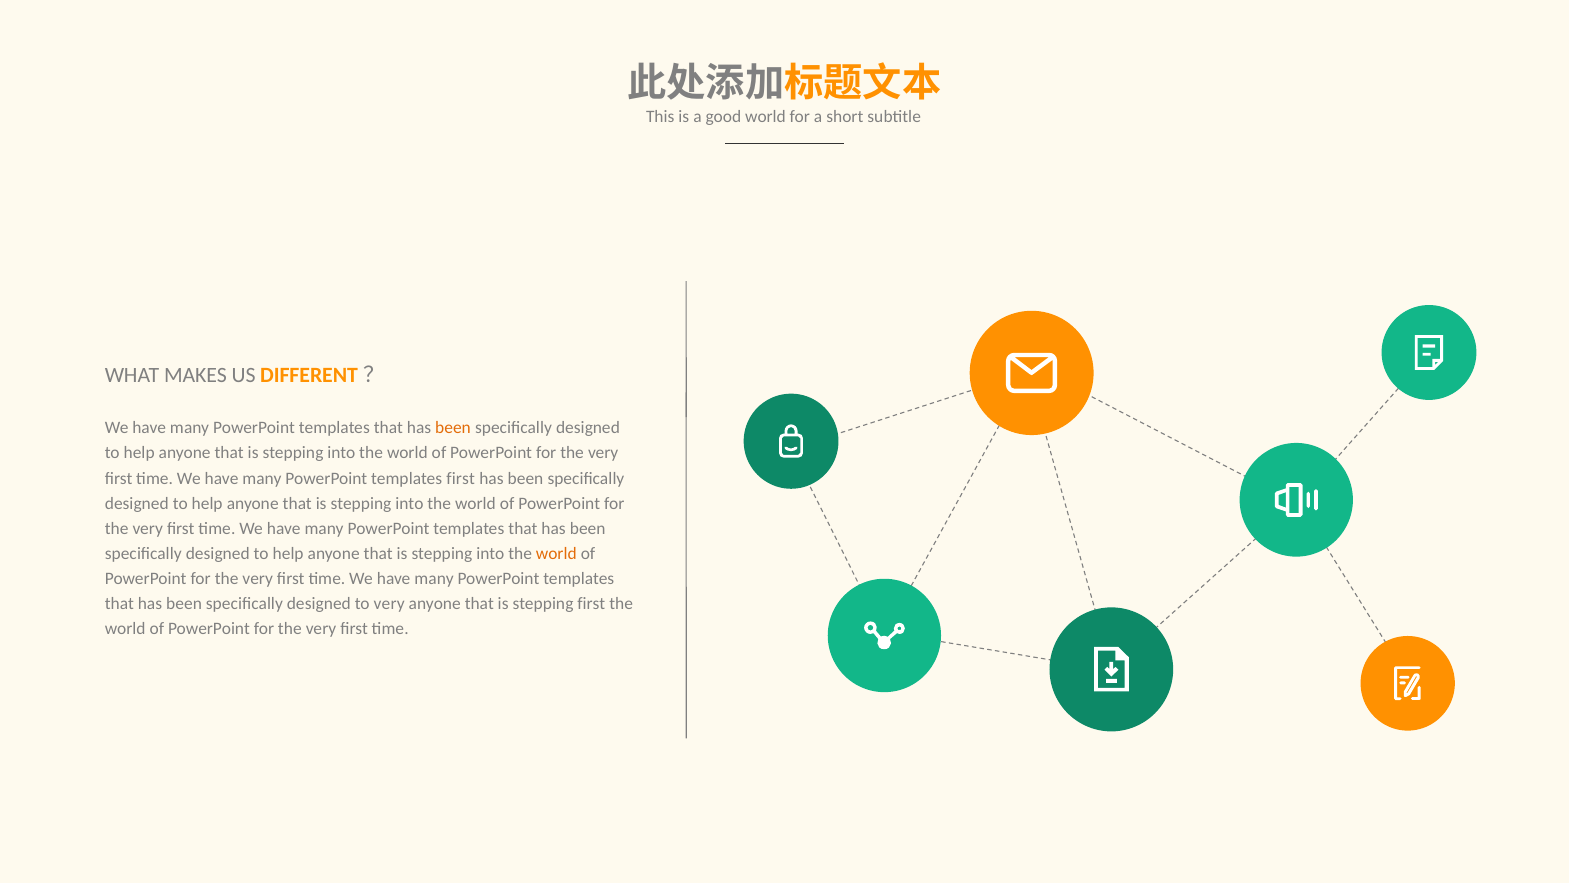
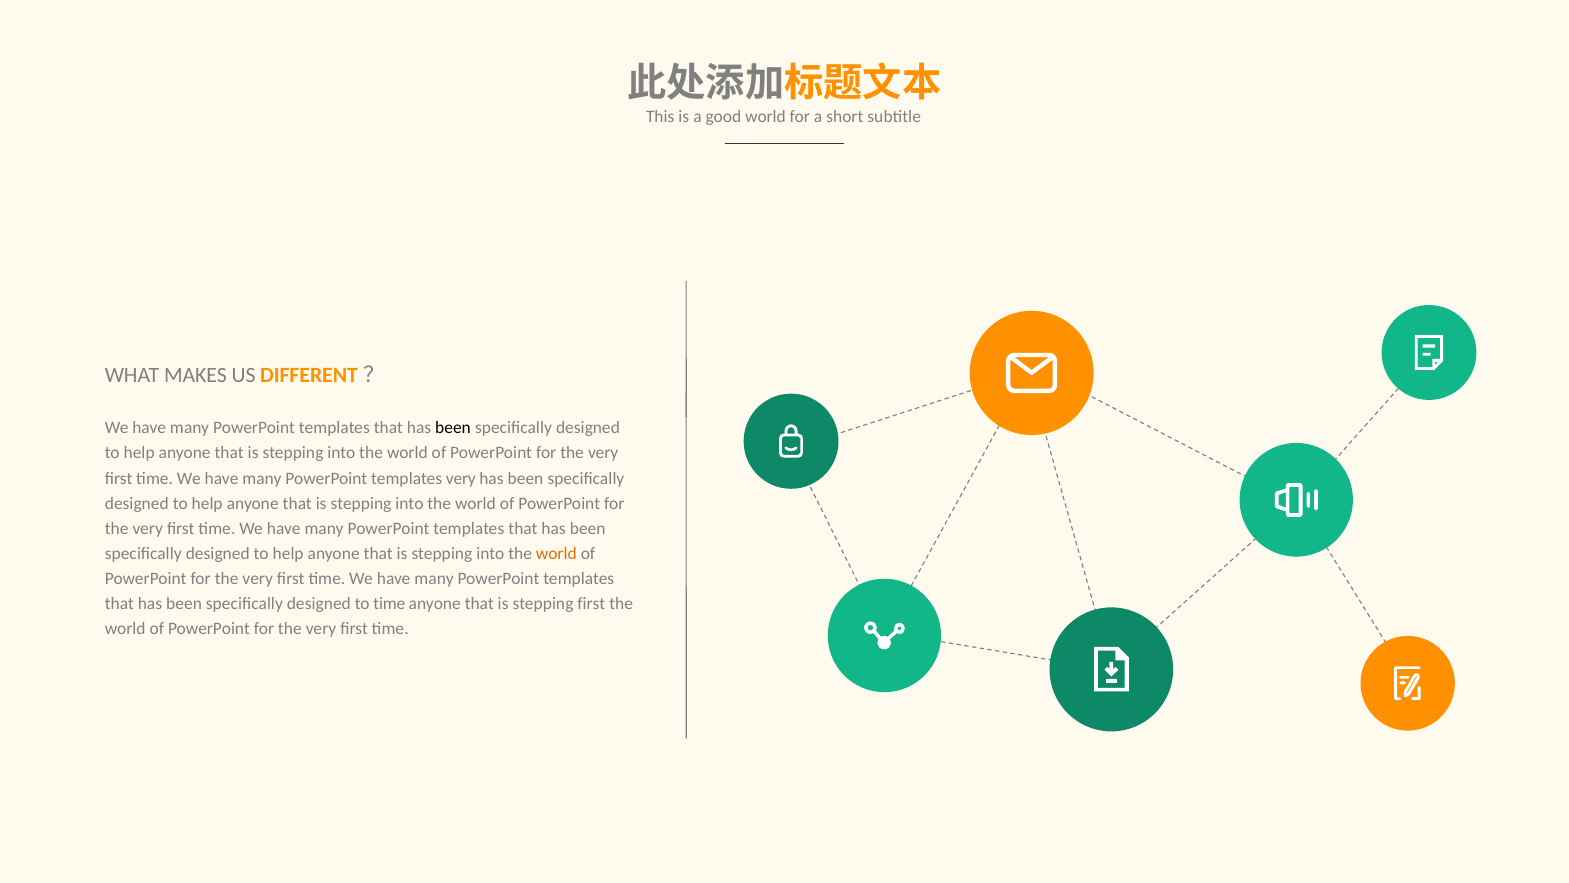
been colour: orange -> black (453, 428)
templates first: first -> very (461, 478)
to very: very -> time (389, 603)
